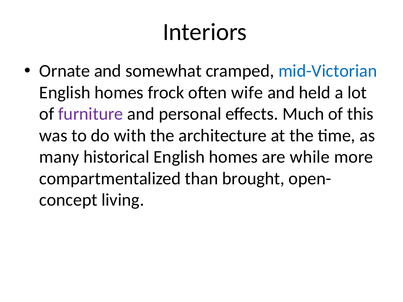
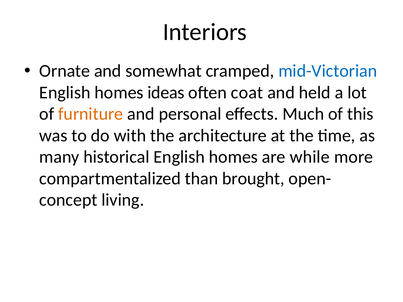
frock: frock -> ideas (166, 93)
wife: wife -> coat (247, 93)
furniture colour: purple -> orange (91, 114)
